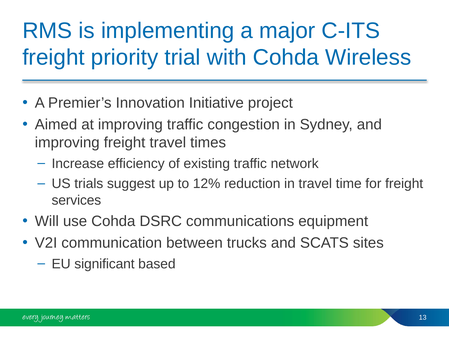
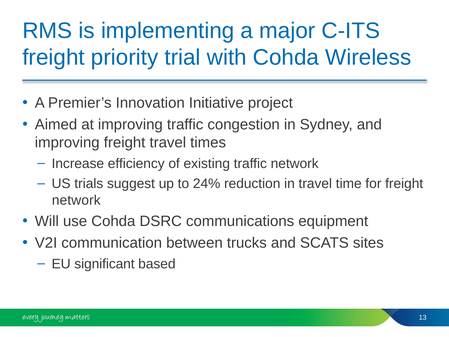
12%: 12% -> 24% (207, 184)
services: services -> network (76, 200)
